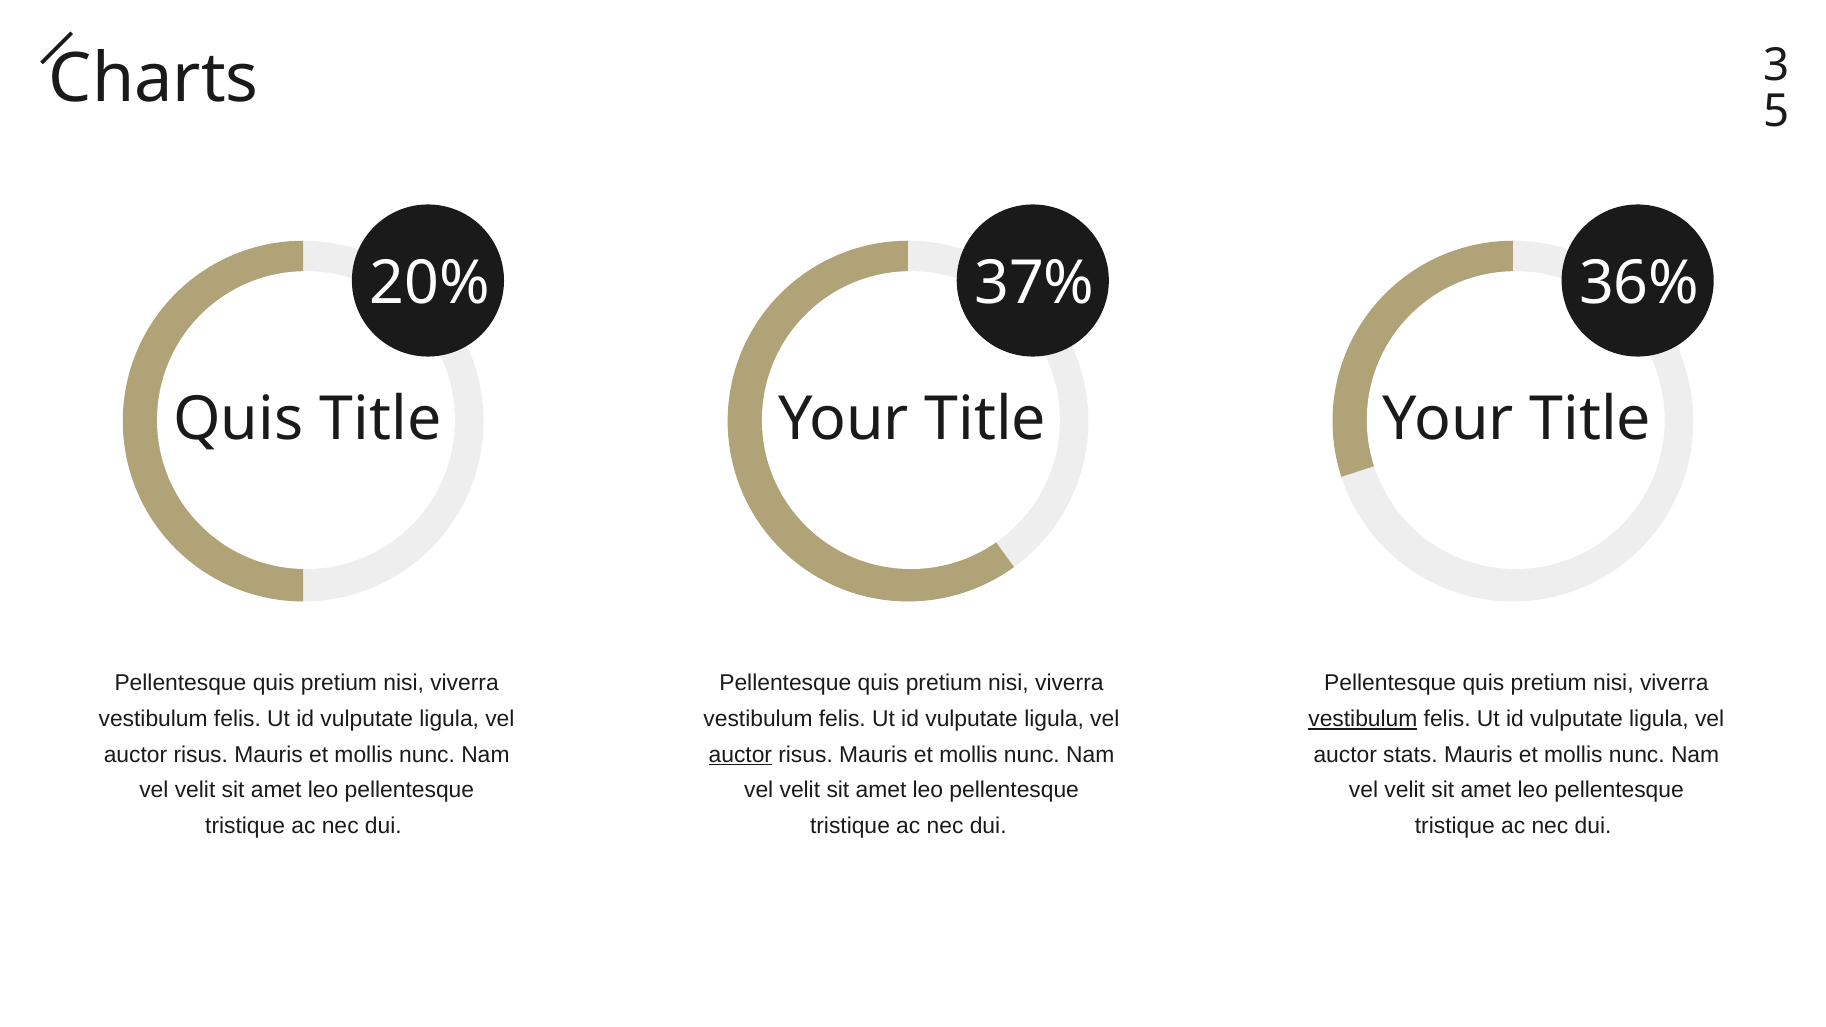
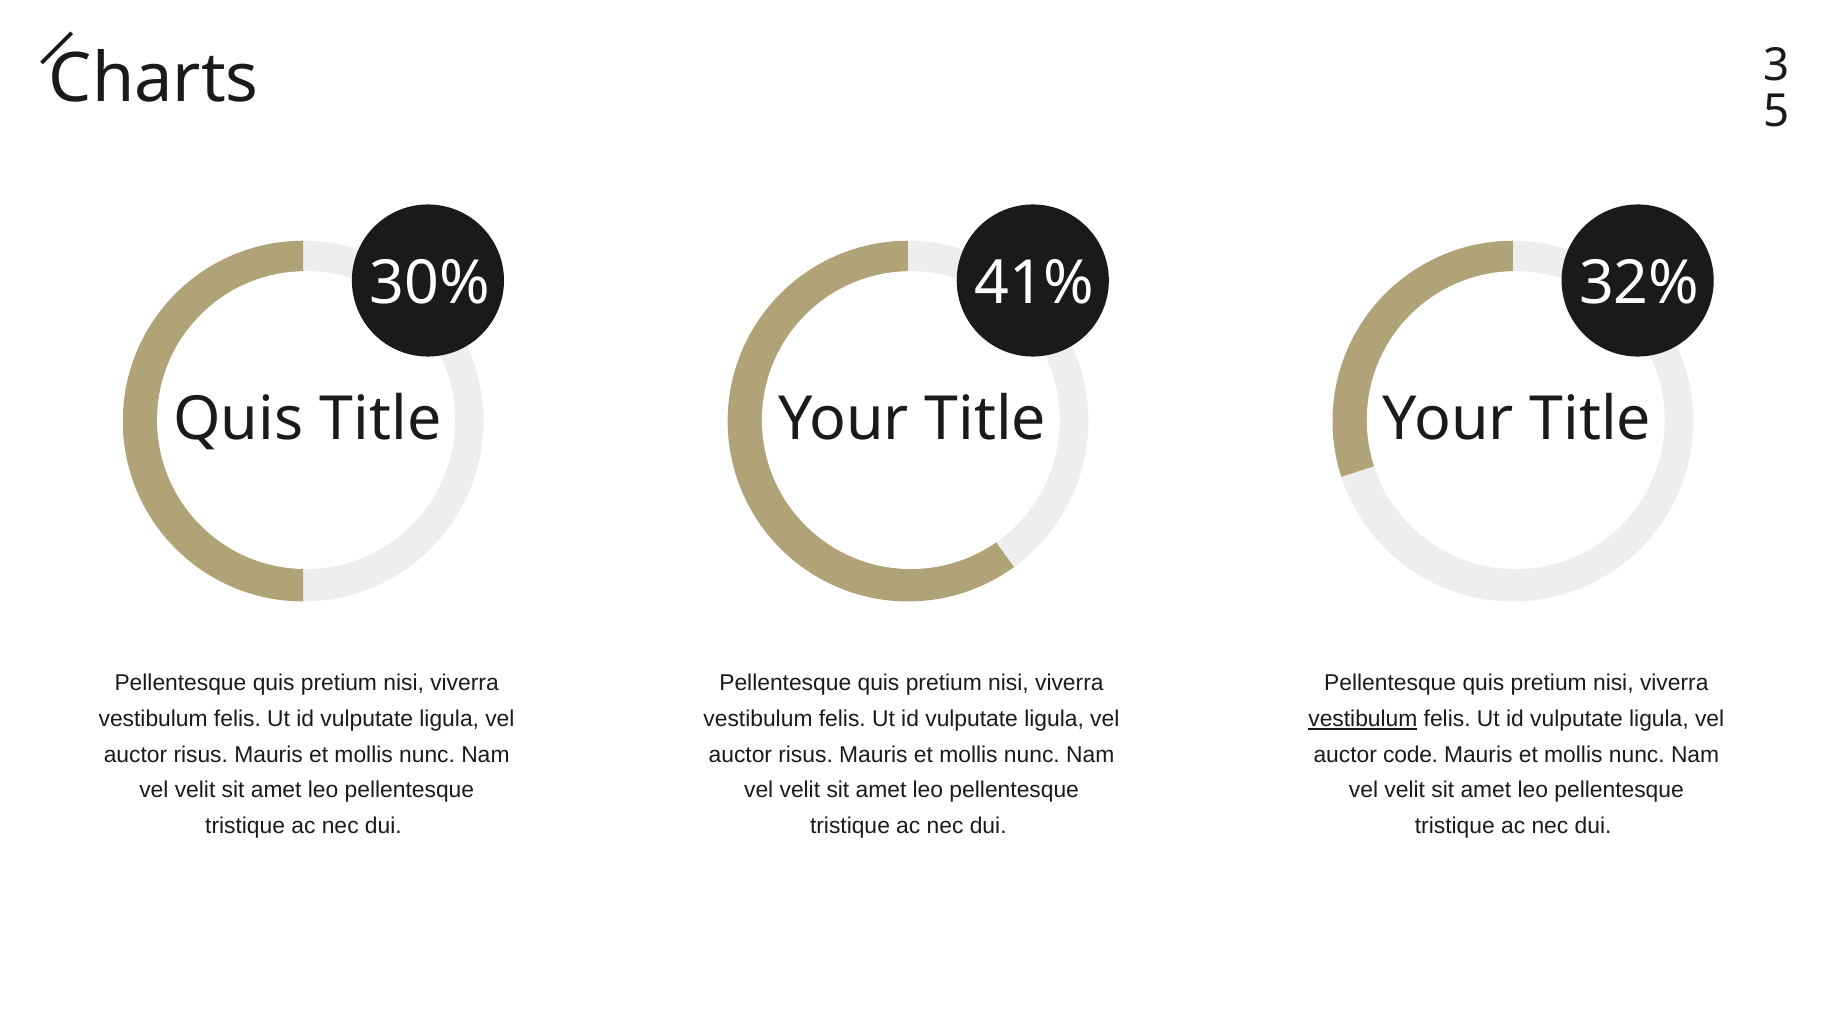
20%: 20% -> 30% (430, 283)
37%: 37% -> 41% (1034, 283)
36%: 36% -> 32% (1639, 283)
auctor underline: present -> none (740, 755)
stats: stats -> code (1411, 755)
